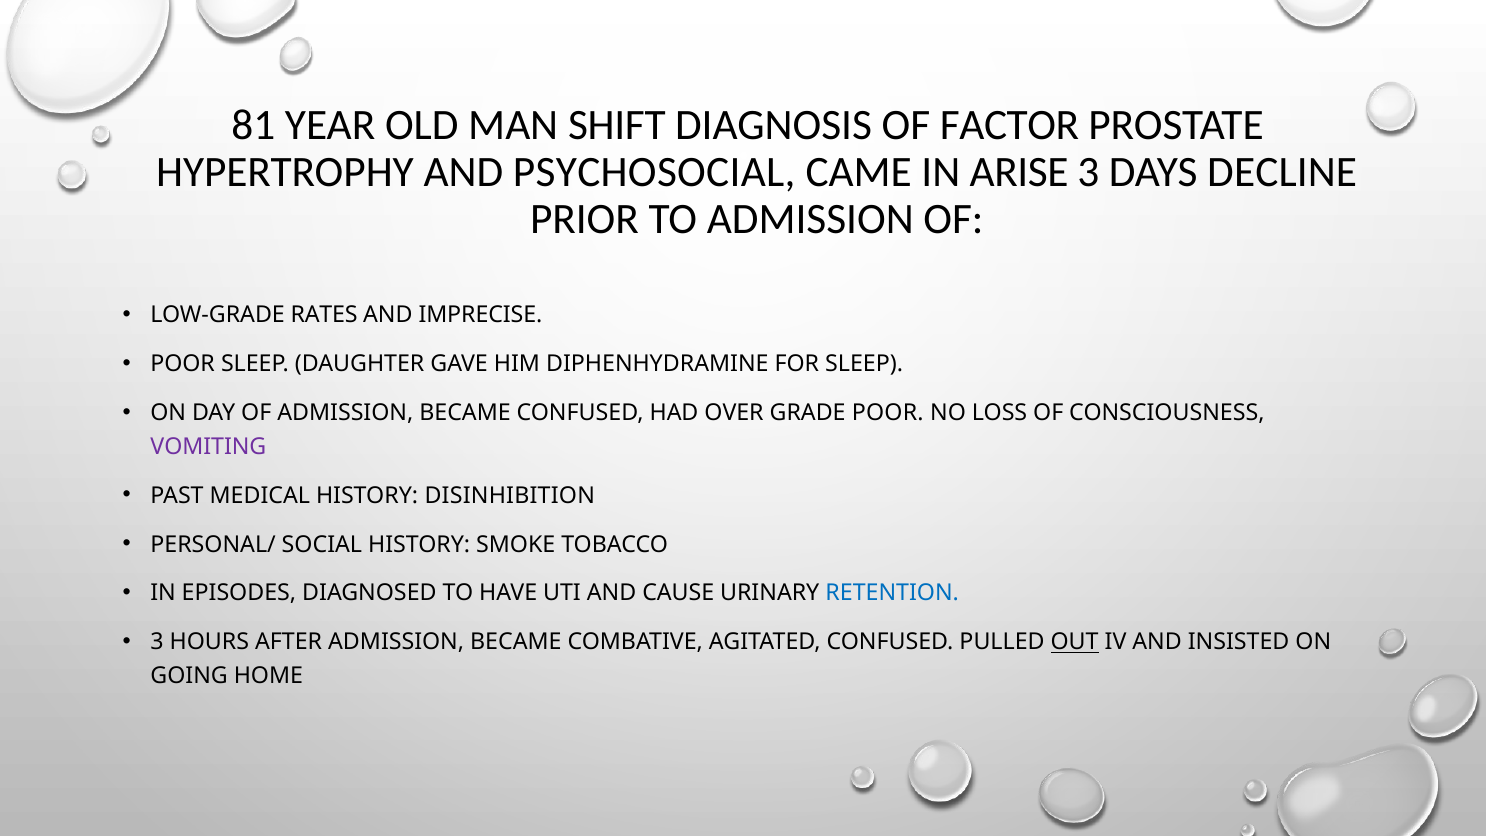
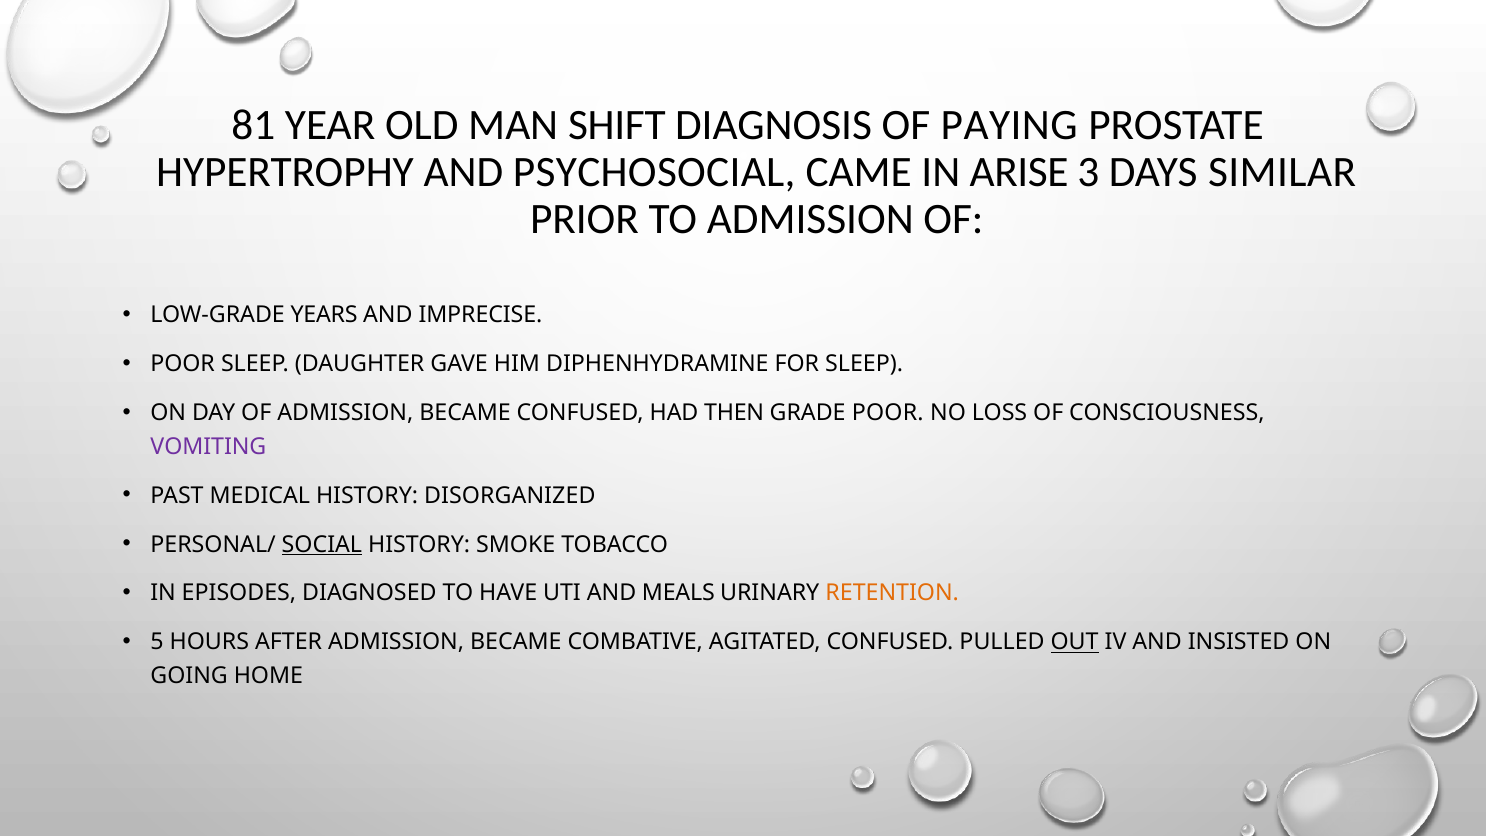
FACTOR: FACTOR -> PAYING (1009, 126)
DECLINE: DECLINE -> SIMILAR (1282, 172)
RATES: RATES -> YEARS (324, 315)
OVER: OVER -> THEN (734, 413)
DISINHIBITION: DISINHIBITION -> DISORGANIZED (510, 495)
SOCIAL underline: none -> present (322, 544)
CAUSE: CAUSE -> MEALS (678, 593)
RETENTION colour: blue -> orange (892, 593)
3: 3 -> 5 (157, 642)
